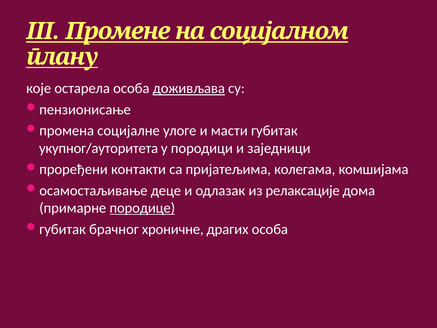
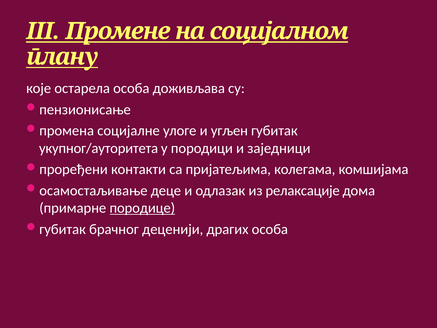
доживљава underline: present -> none (189, 88)
масти: масти -> угљен (229, 131)
хроничне: хроничне -> деценији (173, 229)
